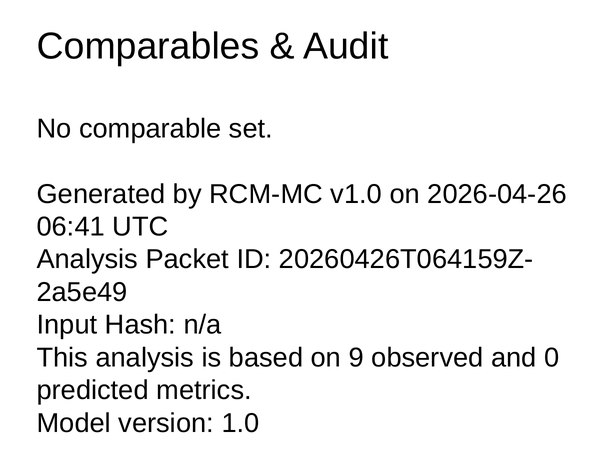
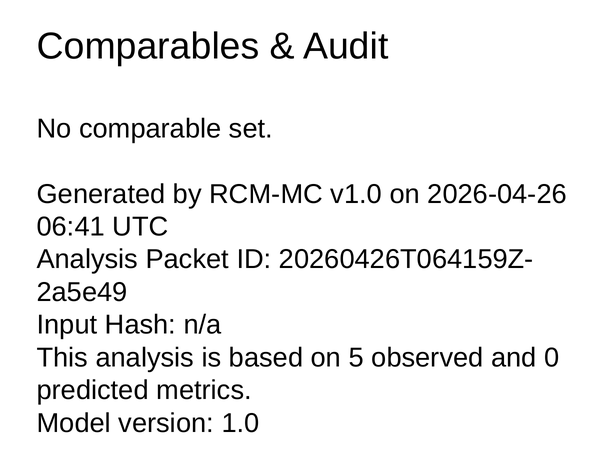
9: 9 -> 5 (356, 357)
